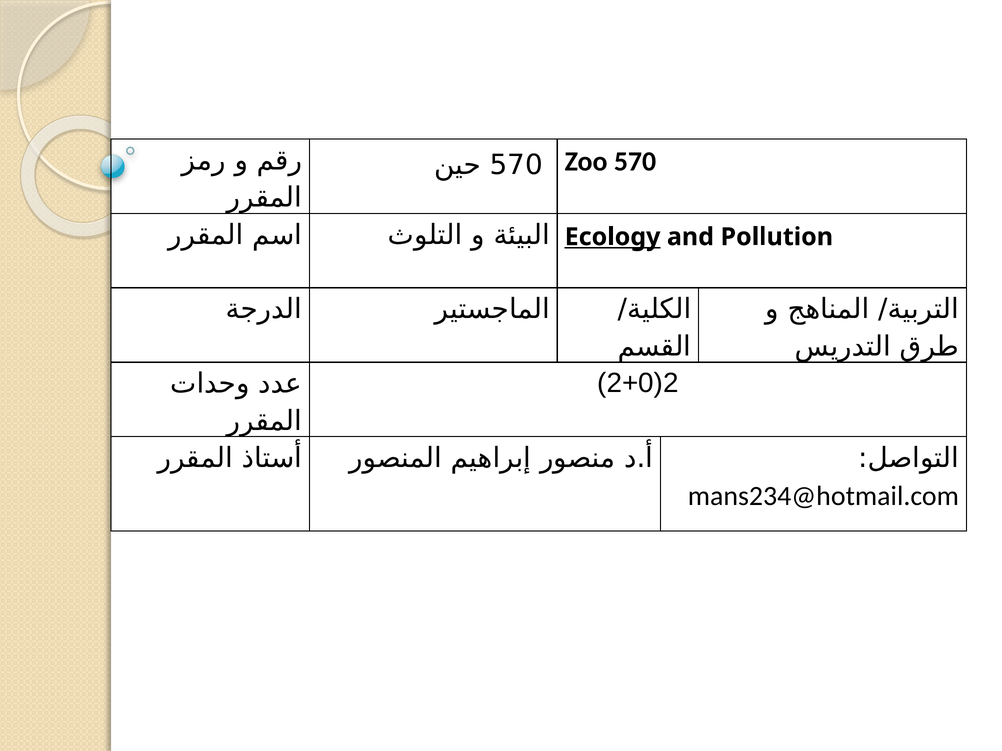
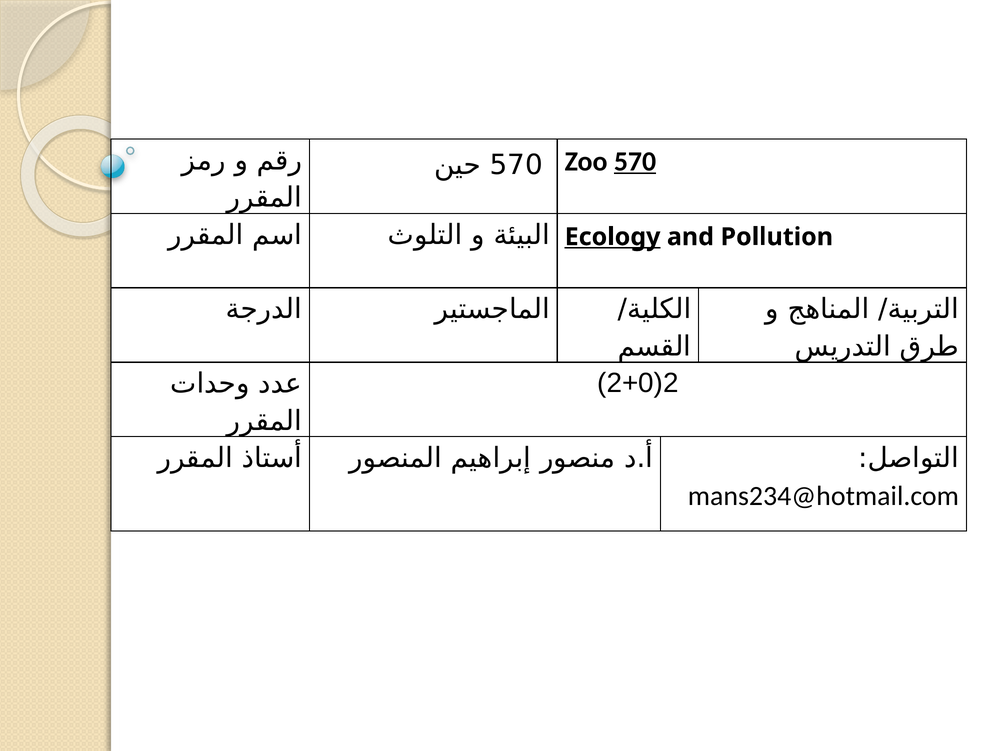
570 underline: none -> present (635, 161)
